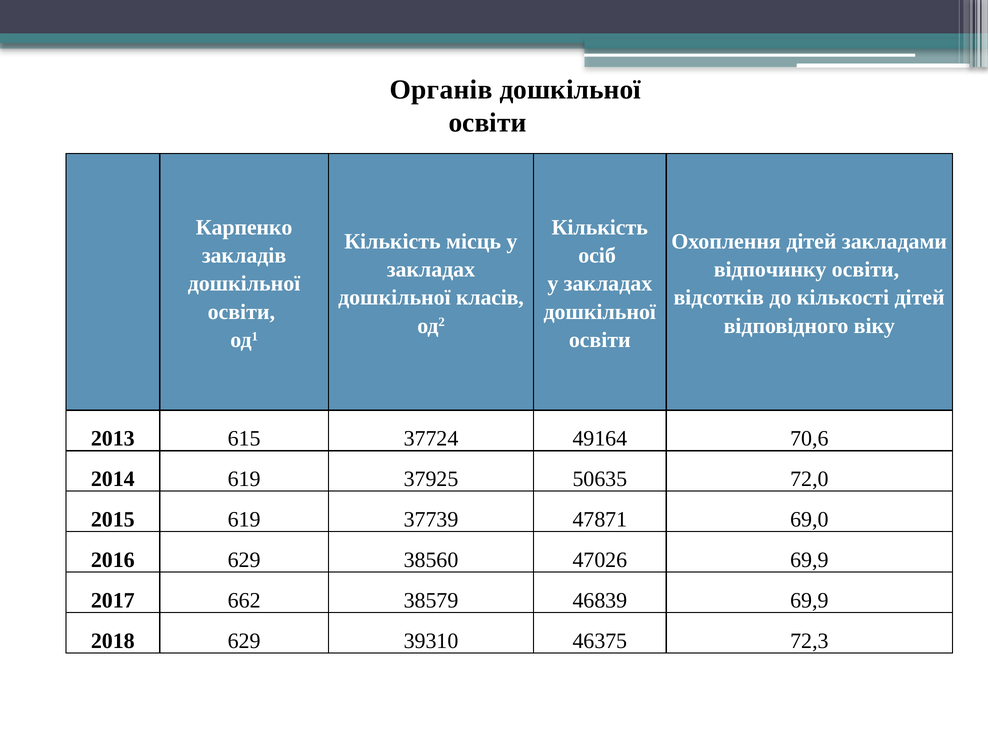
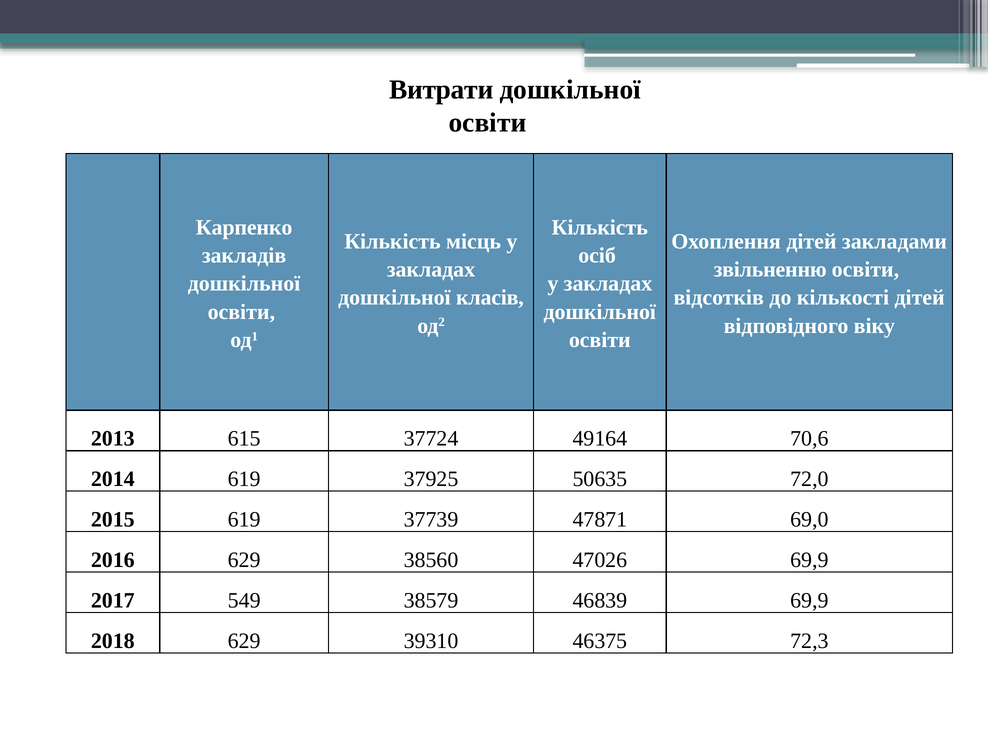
Органів: Органів -> Витрати (441, 90)
відпочинку: відпочинку -> звільненню (770, 270)
662: 662 -> 549 (244, 601)
